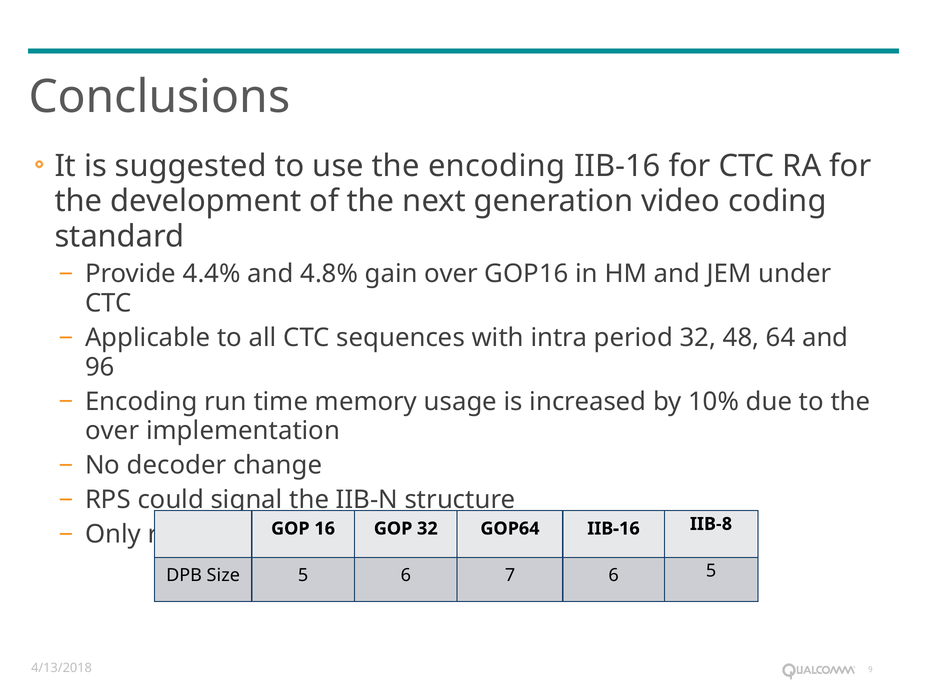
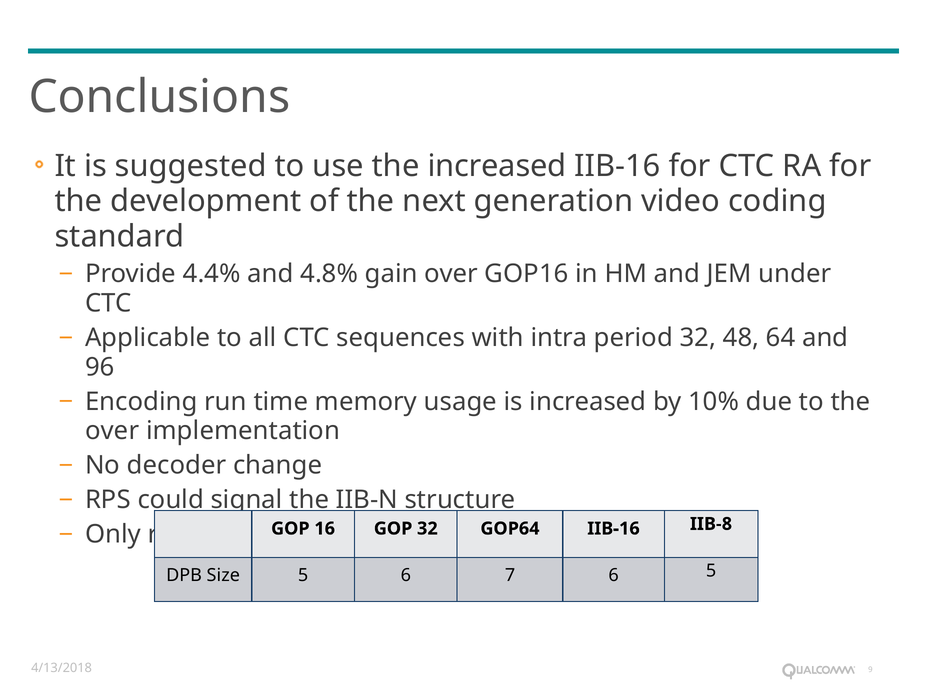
the encoding: encoding -> increased (497, 166)
